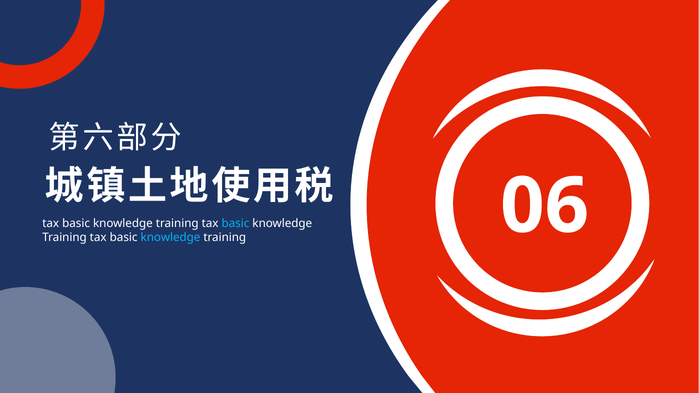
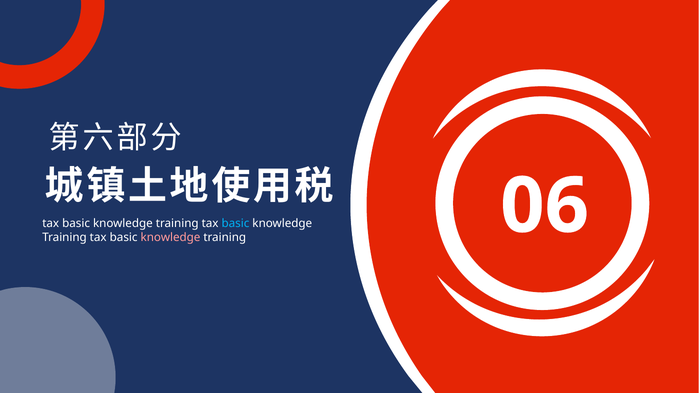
knowledge colour: light blue -> pink (170, 238)
